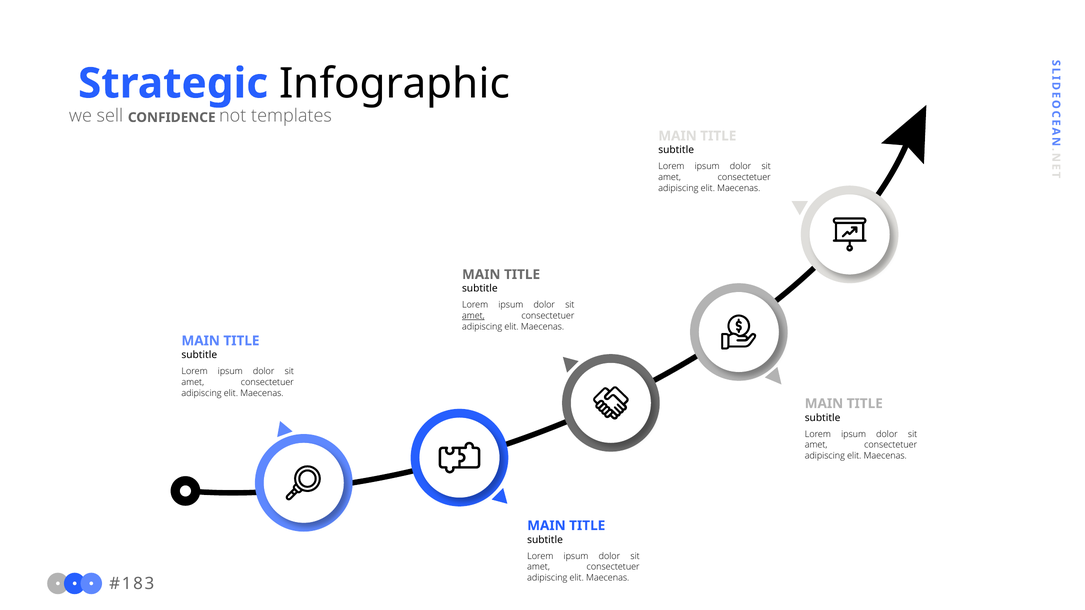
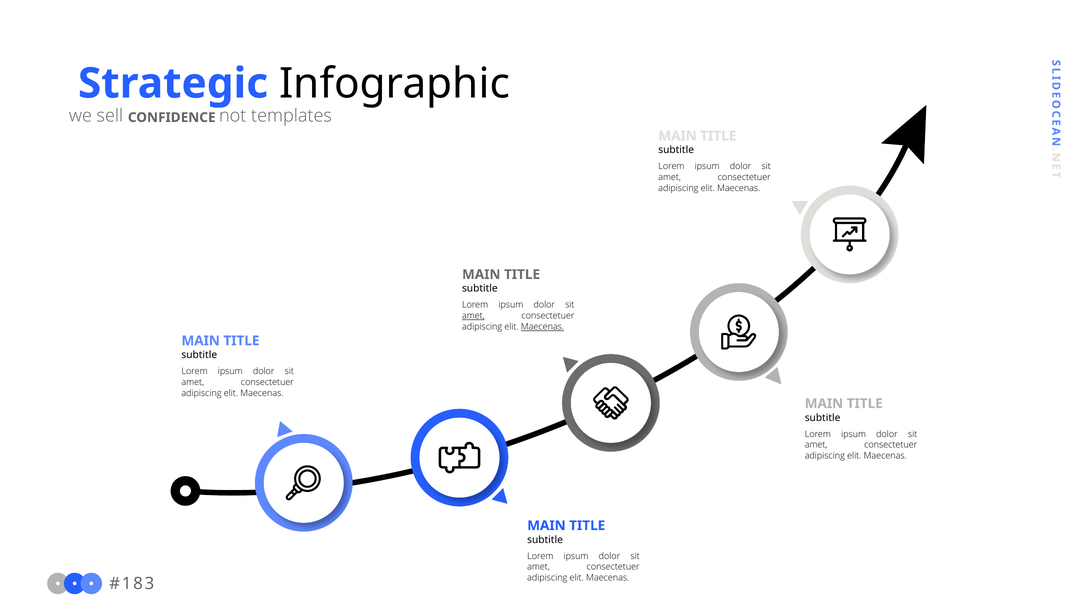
Maecenas underline: none -> present (542, 327)
